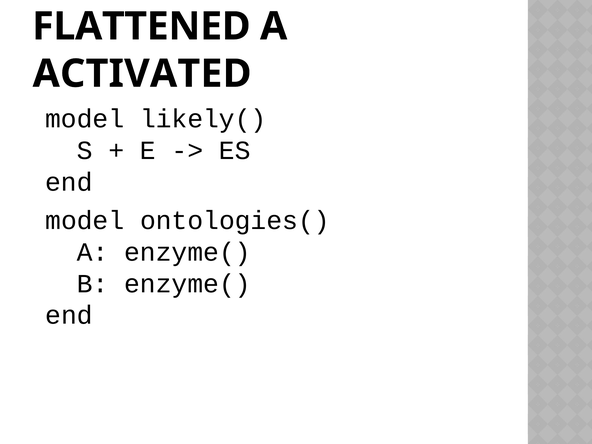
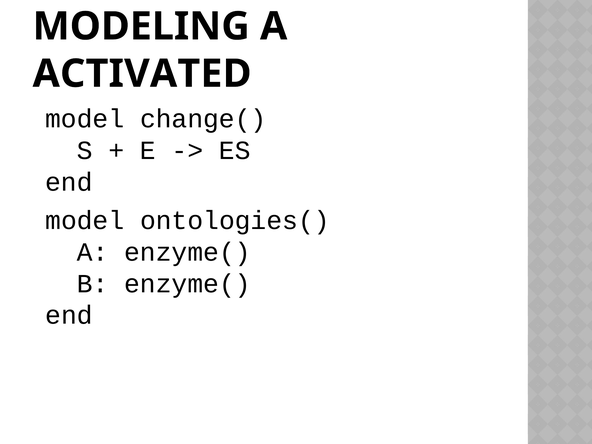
FLATTENED: FLATTENED -> MODELING (141, 26)
likely(: likely( -> change( (203, 119)
